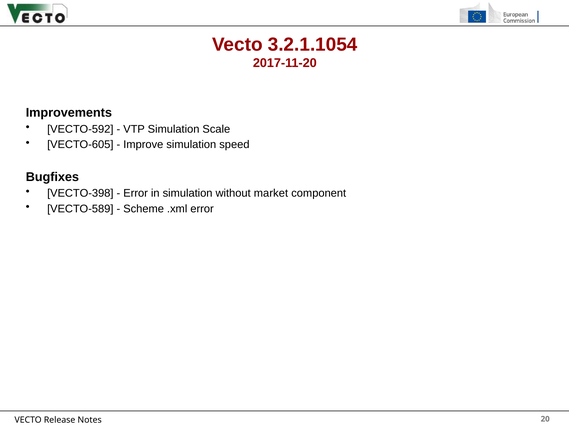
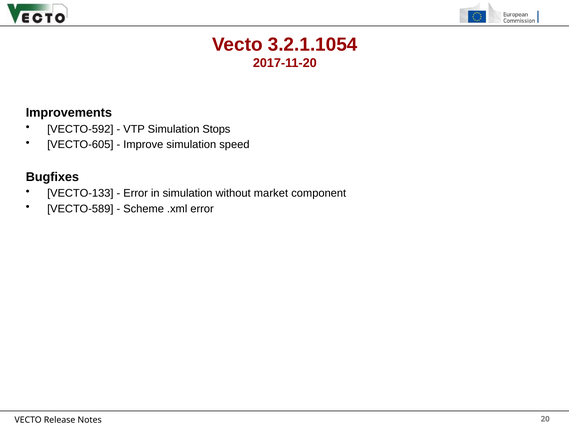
Scale: Scale -> Stops (216, 129)
VECTO-398: VECTO-398 -> VECTO-133 (80, 193)
